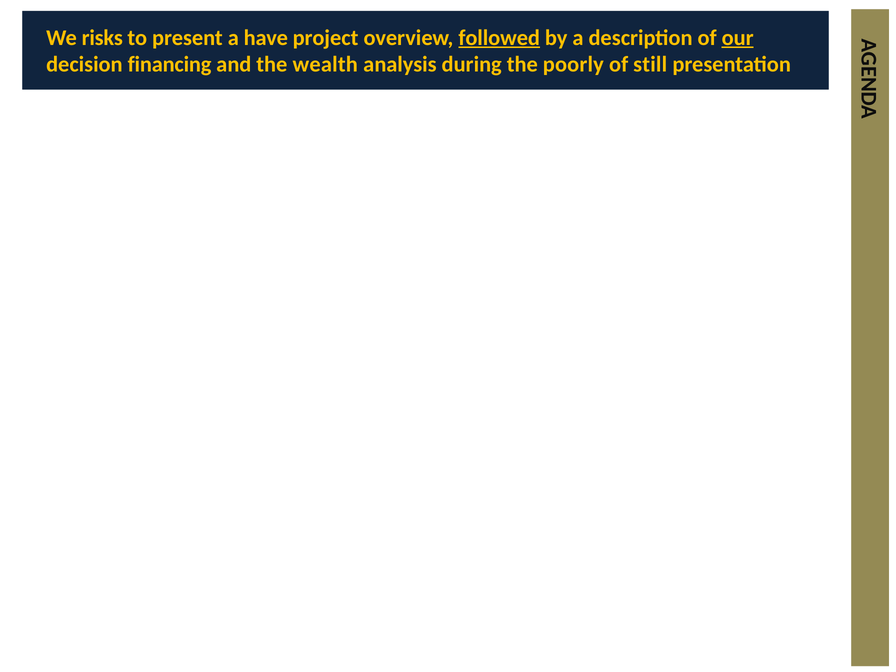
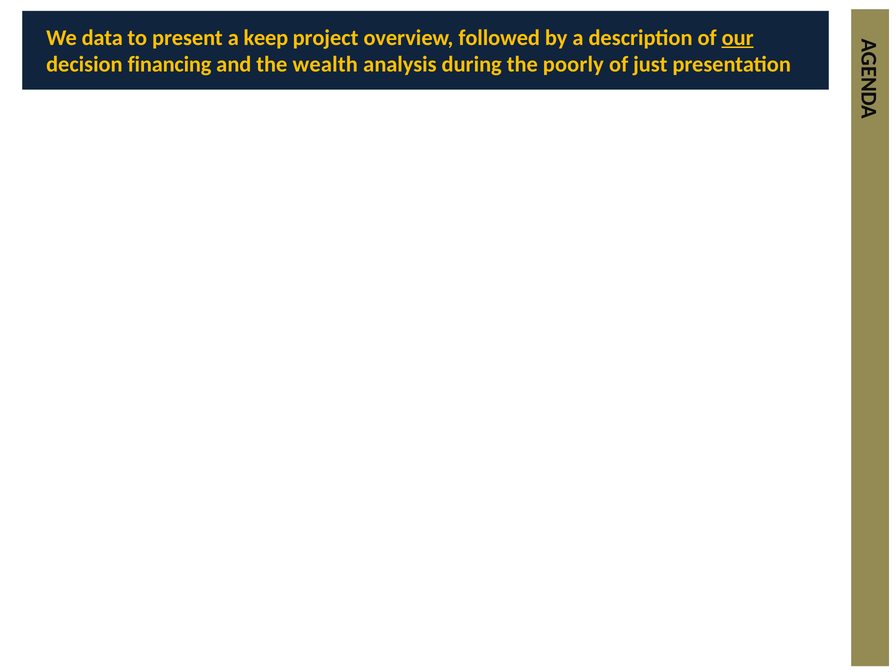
risks: risks -> data (102, 38)
have: have -> keep (266, 38)
followed underline: present -> none (499, 38)
still: still -> just (650, 65)
